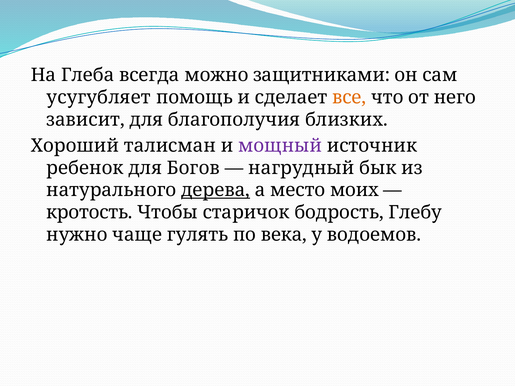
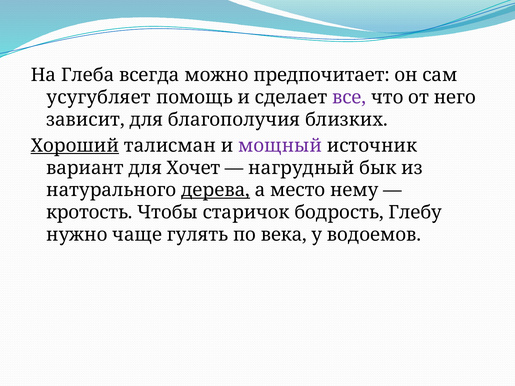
защитниками: защитниками -> предпочитает (322, 75)
все colour: orange -> purple (349, 97)
Хороший underline: none -> present (75, 146)
ребенок: ребенок -> вариант (85, 168)
Богов: Богов -> Хочет (194, 168)
моих: моих -> нему (354, 190)
